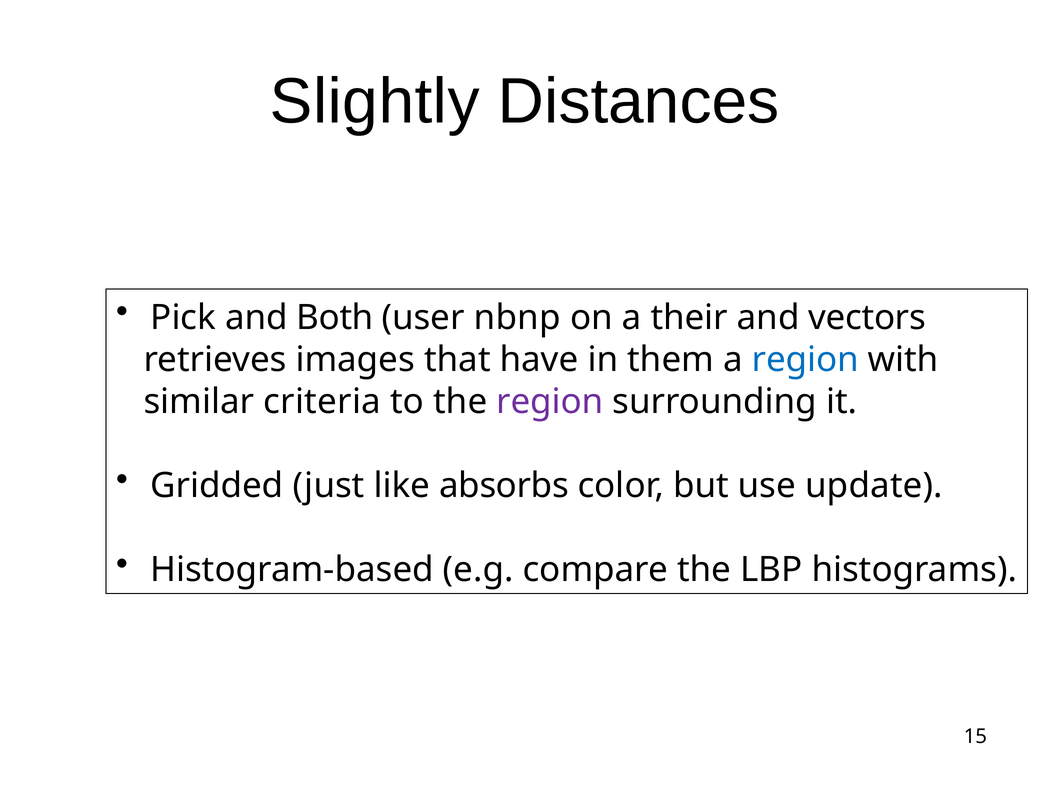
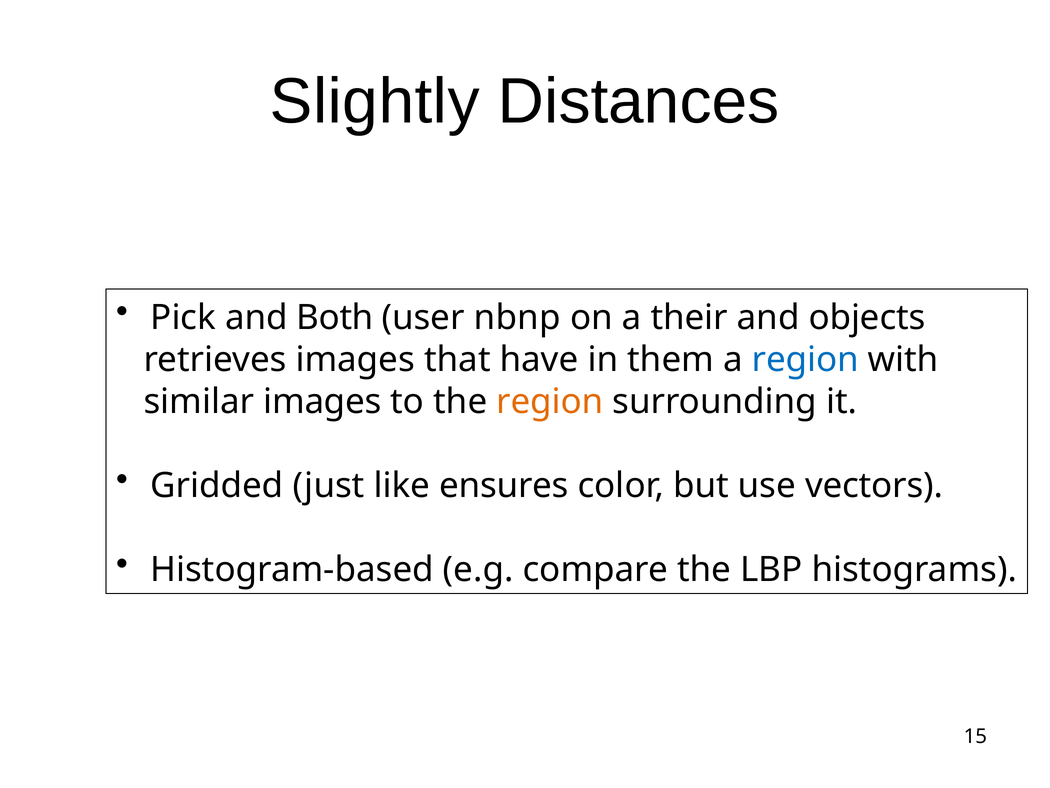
vectors: vectors -> objects (867, 317)
similar criteria: criteria -> images (322, 401)
region colour: purple -> orange (550, 401)
absorbs: absorbs -> ensures (504, 485)
update: update -> vectors (874, 485)
